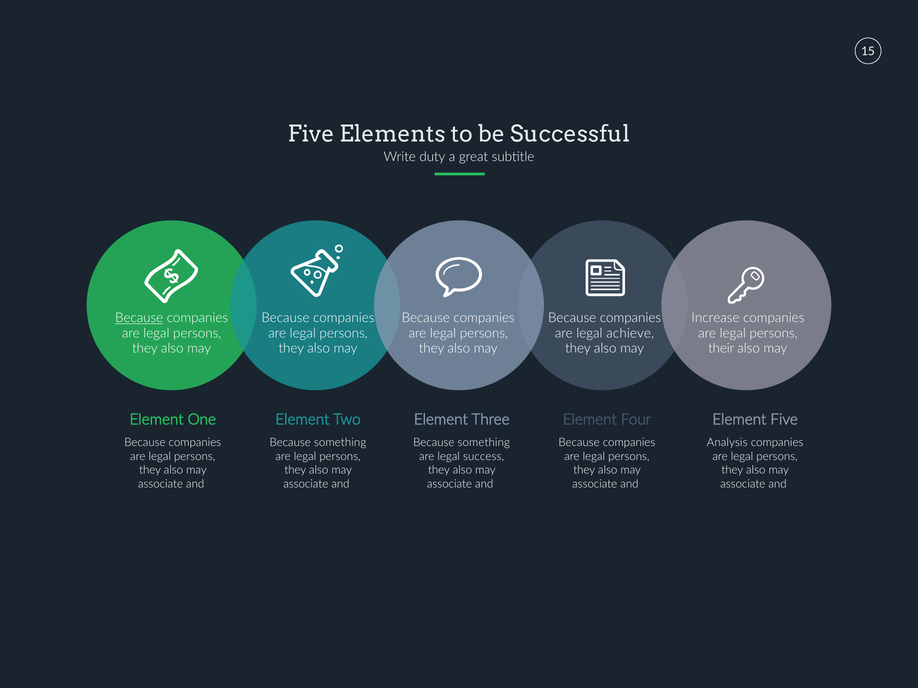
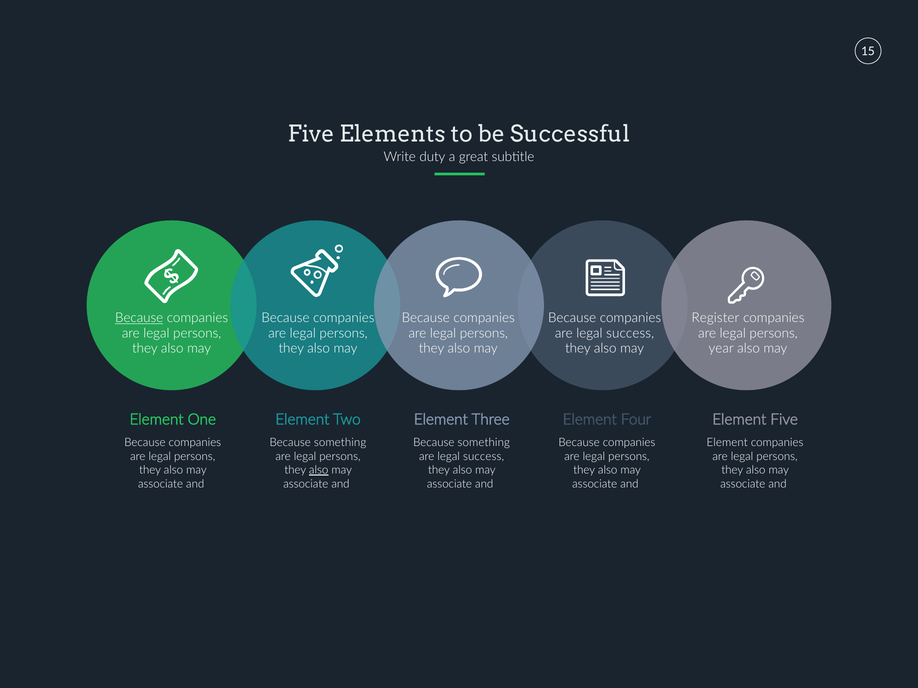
Increase: Increase -> Register (715, 318)
achieve: achieve -> success (630, 333)
their: their -> year (721, 349)
Analysis: Analysis -> Element (727, 443)
also underline: none -> present (319, 470)
